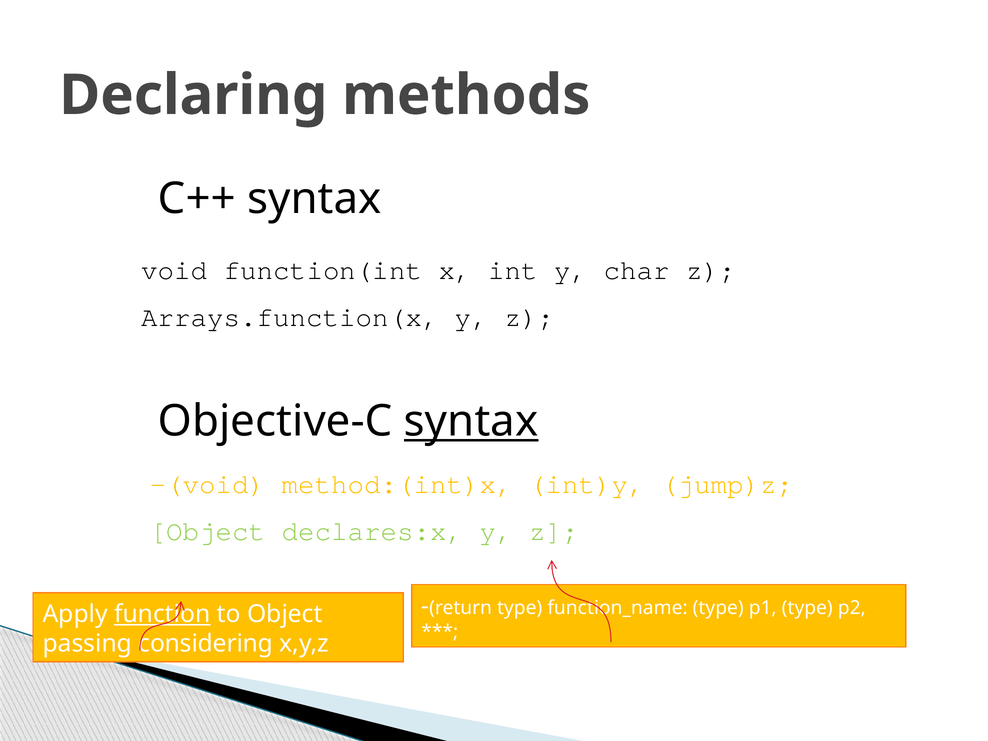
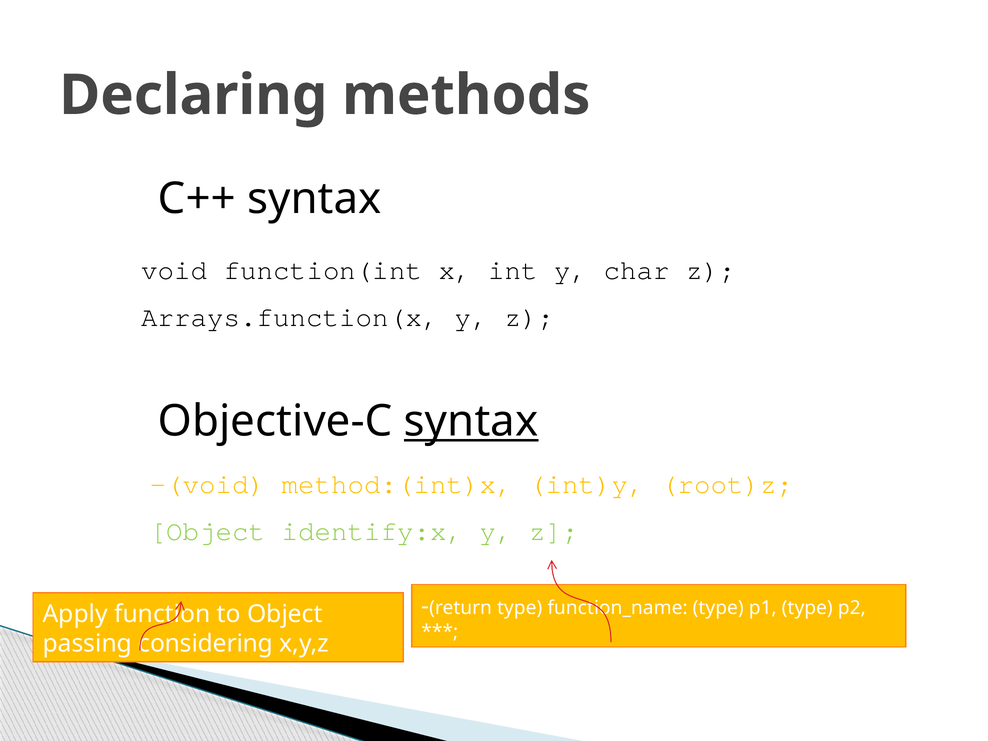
jump)z: jump)z -> root)z (727, 484)
declares:x: declares:x -> identify:x (372, 531)
function underline: present -> none (162, 614)
